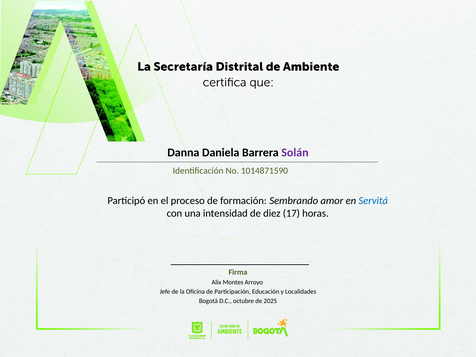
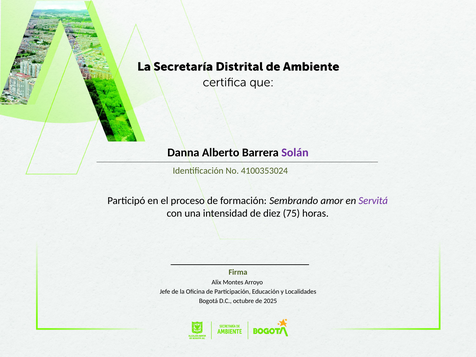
Daniela: Daniela -> Alberto (221, 153)
1014871590: 1014871590 -> 4100353024 (264, 171)
Servitá colour: blue -> purple (373, 201)
17: 17 -> 75 (291, 213)
